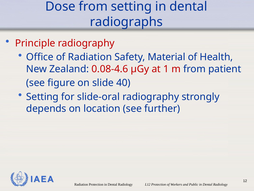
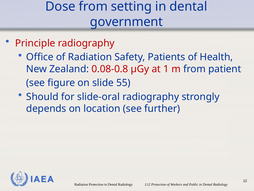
radiographs: radiographs -> government (126, 22)
Material: Material -> Patients (167, 57)
0.08-4.6: 0.08-4.6 -> 0.08-0.8 (110, 69)
40: 40 -> 55 (123, 83)
Setting: Setting -> Should (42, 97)
